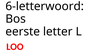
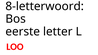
6-letterwoord: 6-letterwoord -> 8-letterwoord (45, 6)
